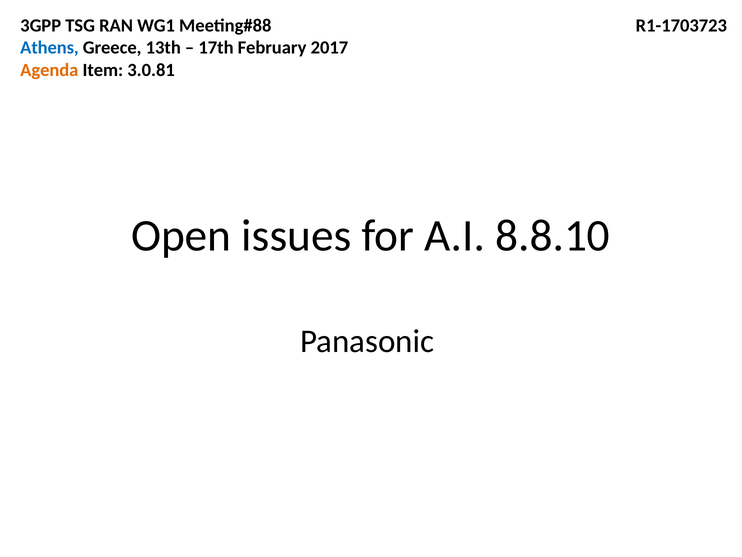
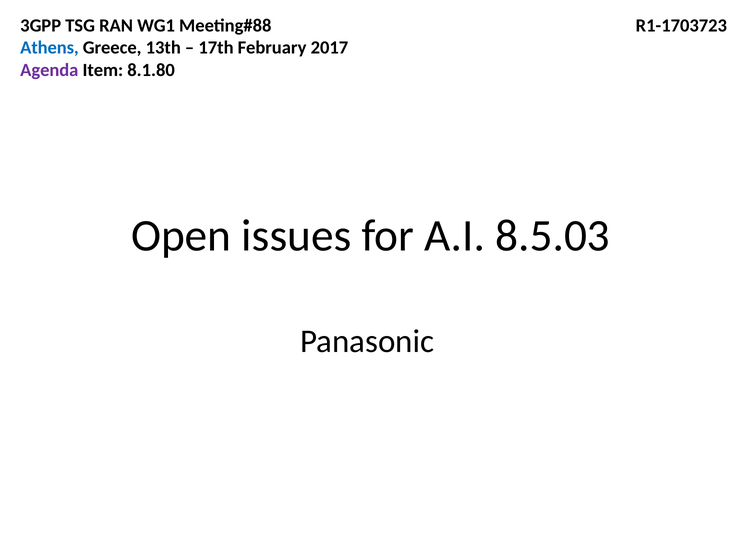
Agenda colour: orange -> purple (49, 70)
3.0.81: 3.0.81 -> 8.1.80 (151, 70)
8.8.10: 8.8.10 -> 8.5.03 (553, 236)
